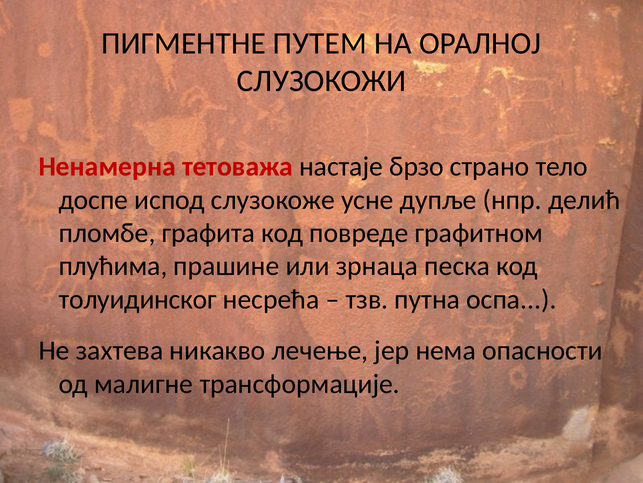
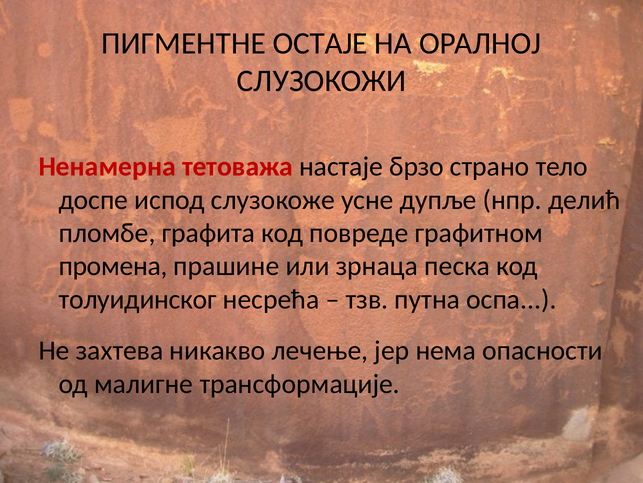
ПУТЕМ: ПУТЕМ -> ОСТАЈЕ (320, 43)
плућима: плућима -> промена (113, 266)
